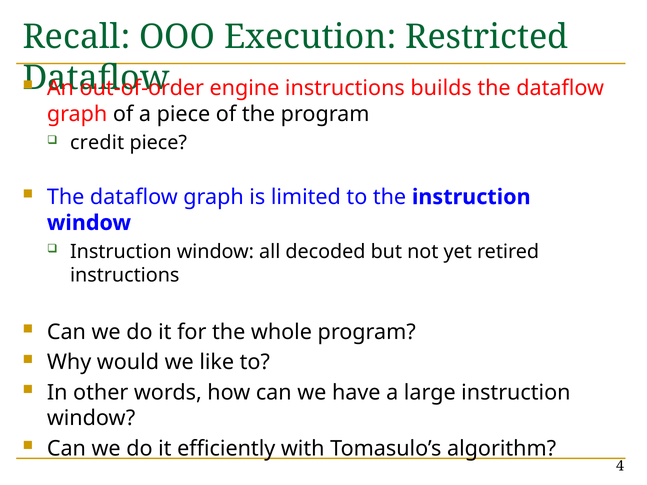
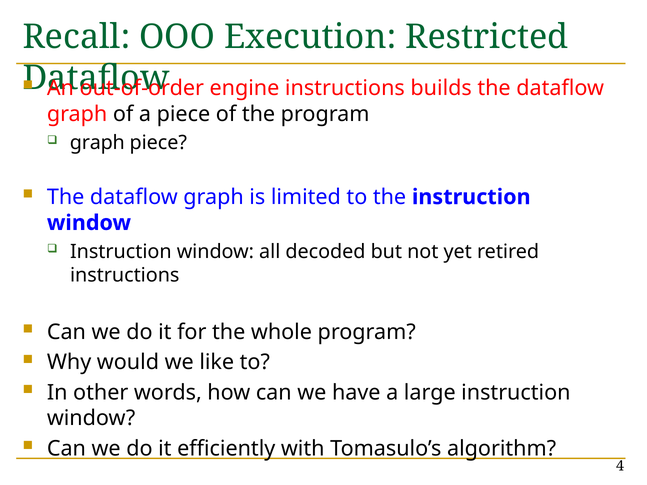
credit: credit -> graph (97, 143)
